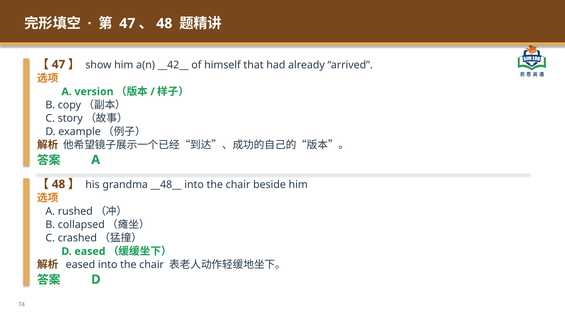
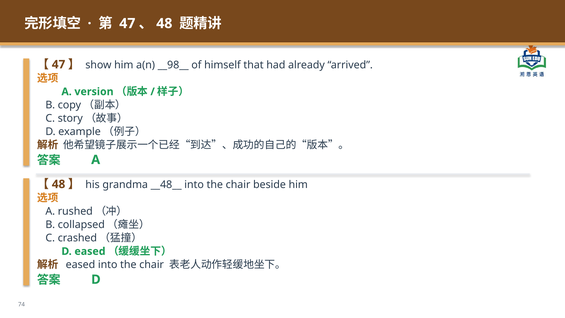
__42__: __42__ -> __98__ (173, 65)
